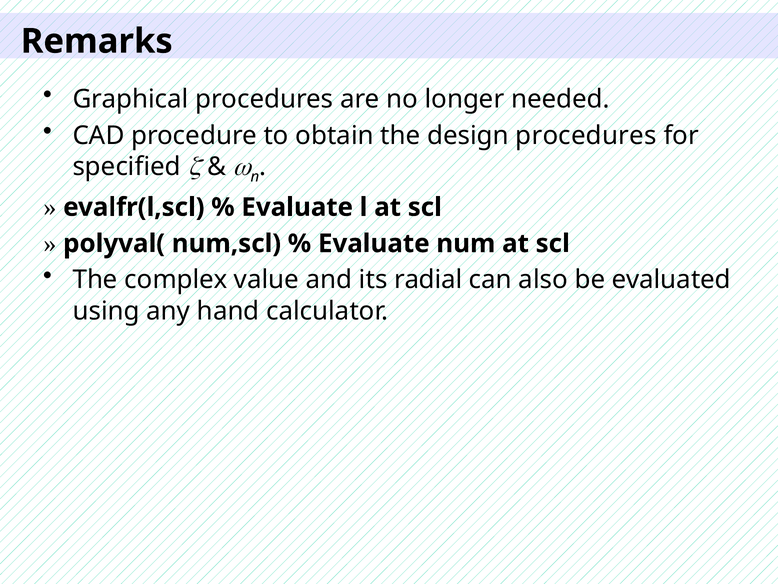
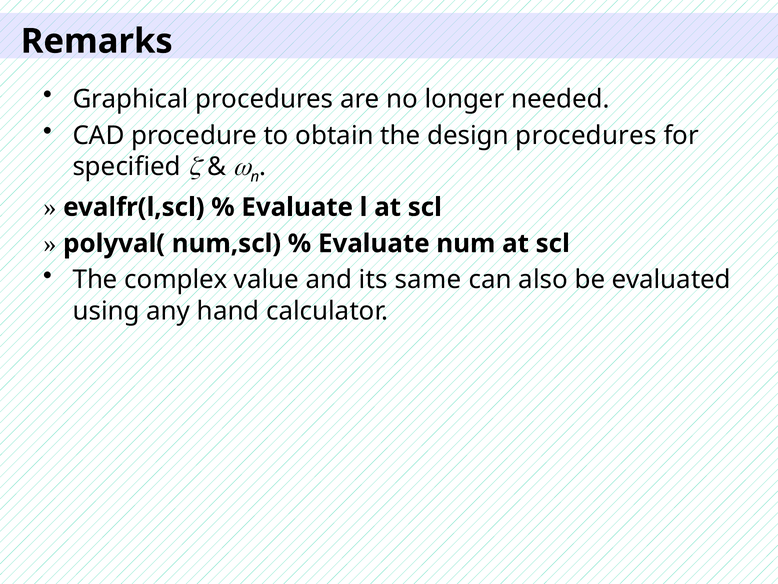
radial: radial -> same (428, 280)
